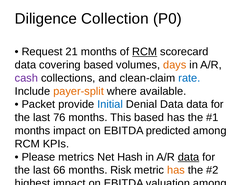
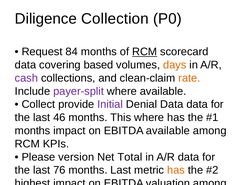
21: 21 -> 84 (72, 52)
rate colour: blue -> orange (189, 78)
payer-split colour: orange -> purple (79, 91)
Packet: Packet -> Collect (38, 105)
Initial colour: blue -> purple (110, 105)
76: 76 -> 46 (59, 118)
This based: based -> where (149, 118)
EBITDA predicted: predicted -> available (168, 131)
metrics: metrics -> version (76, 157)
Hash: Hash -> Total (130, 157)
data underline: present -> none (189, 157)
66: 66 -> 76 (59, 170)
months Risk: Risk -> Last (121, 170)
